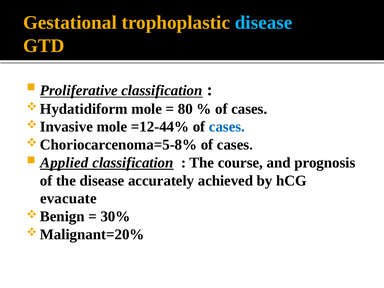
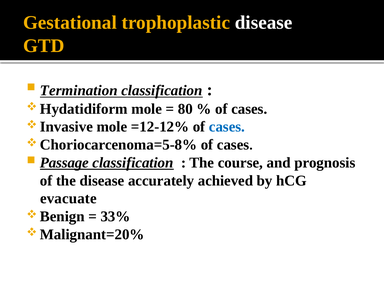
disease colour: light blue -> white (264, 23)
Proliferative: Proliferative -> Termination (79, 91)
=12-44%: =12-44% -> =12-12% (160, 127)
Applied: Applied -> Passage (64, 163)
30%: 30% -> 33% (115, 216)
